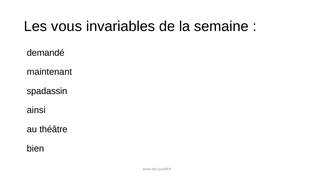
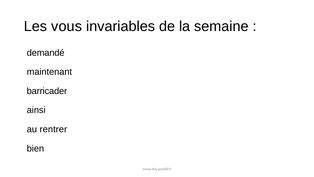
spadassin: spadassin -> barricader (47, 91)
théâtre: théâtre -> rentrer (53, 129)
